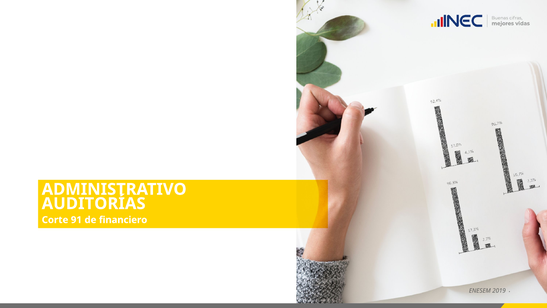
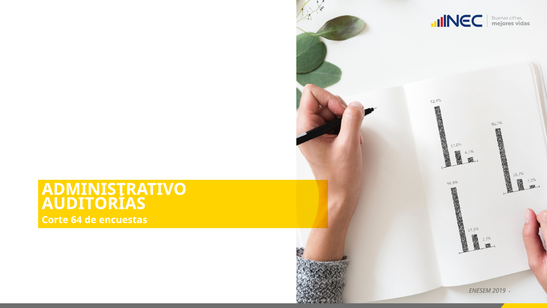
91: 91 -> 64 (76, 220)
financiero: financiero -> encuestas (123, 220)
